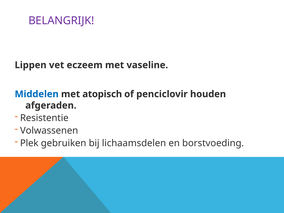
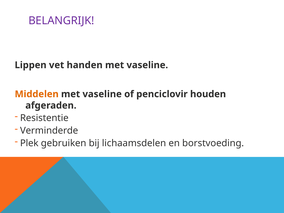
eczeem: eczeem -> handen (85, 65)
Middelen colour: blue -> orange (37, 94)
atopisch: atopisch -> vaseline (102, 94)
Volwassenen: Volwassenen -> Verminderde (49, 131)
